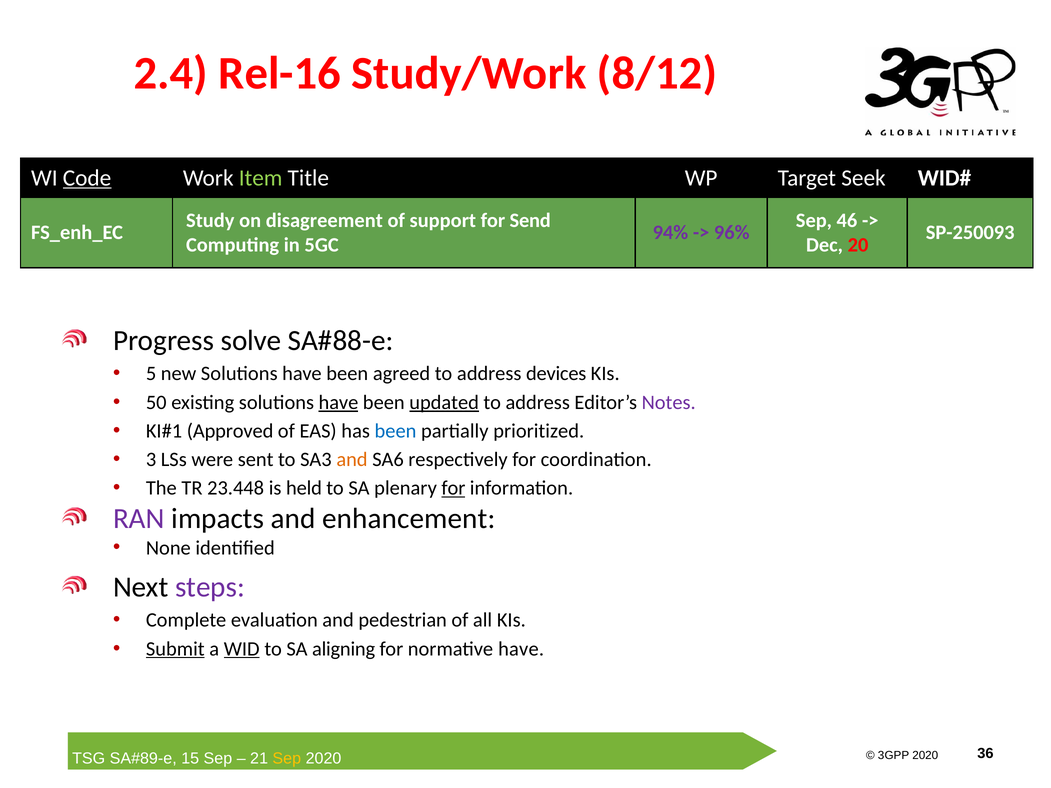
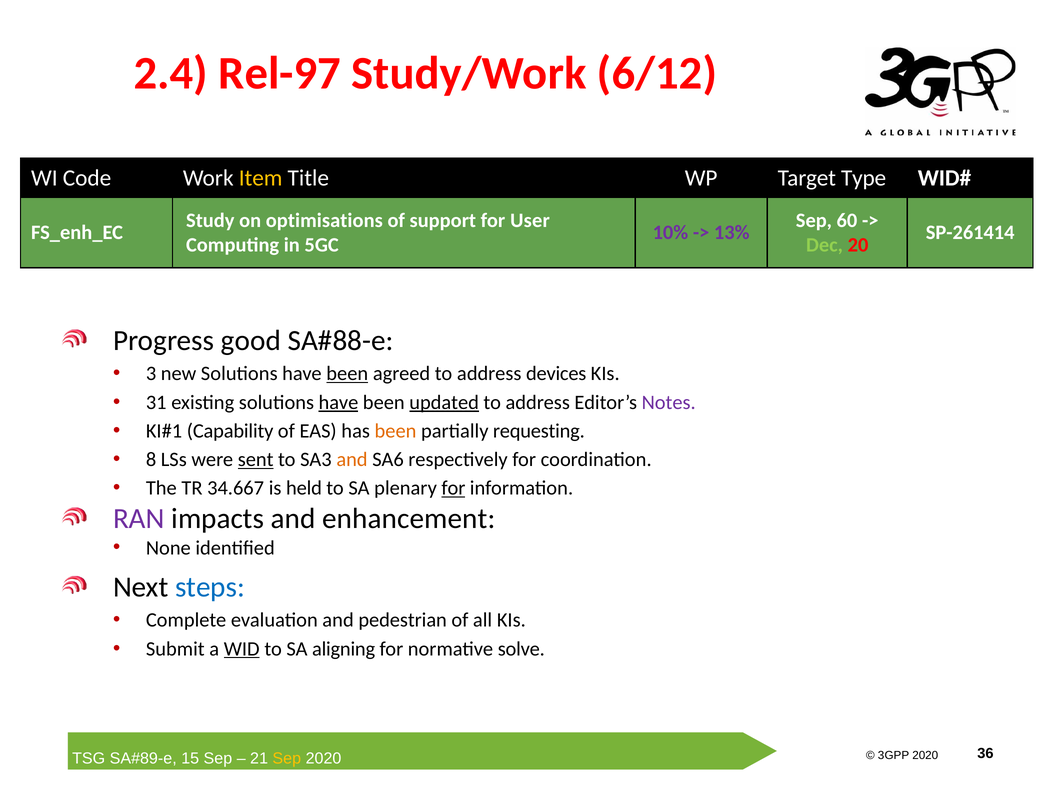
Rel-16: Rel-16 -> Rel-97 (280, 73)
8/12: 8/12 -> 6/12 (657, 73)
Code underline: present -> none (87, 178)
Item colour: light green -> yellow (261, 178)
Seek: Seek -> Type (864, 178)
disagreement: disagreement -> optimisations (324, 220)
Send: Send -> User (530, 220)
46: 46 -> 60 (847, 220)
94%: 94% -> 10% (670, 233)
96%: 96% -> 13% (732, 233)
SP-250093: SP-250093 -> SP-261414 (970, 233)
Dec colour: white -> light green (825, 245)
solve: solve -> good (251, 341)
5: 5 -> 3 (151, 374)
been underline: none -> present (347, 374)
50: 50 -> 31 (156, 402)
Approved: Approved -> Capability (230, 431)
been colour: blue -> orange (396, 431)
prioritized: prioritized -> requesting (539, 431)
3: 3 -> 8 (151, 460)
sent underline: none -> present (256, 460)
23.448: 23.448 -> 34.667 (236, 488)
steps colour: purple -> blue (210, 587)
Submit underline: present -> none (175, 649)
normative have: have -> solve (521, 649)
